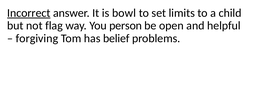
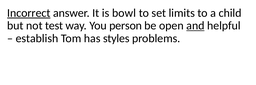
flag: flag -> test (54, 26)
and underline: none -> present (195, 26)
forgiving: forgiving -> establish (37, 39)
belief: belief -> styles (116, 39)
